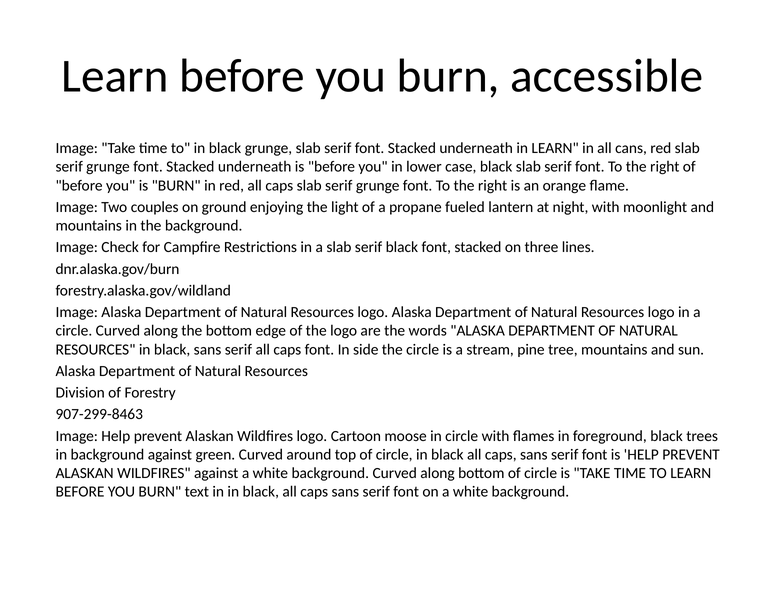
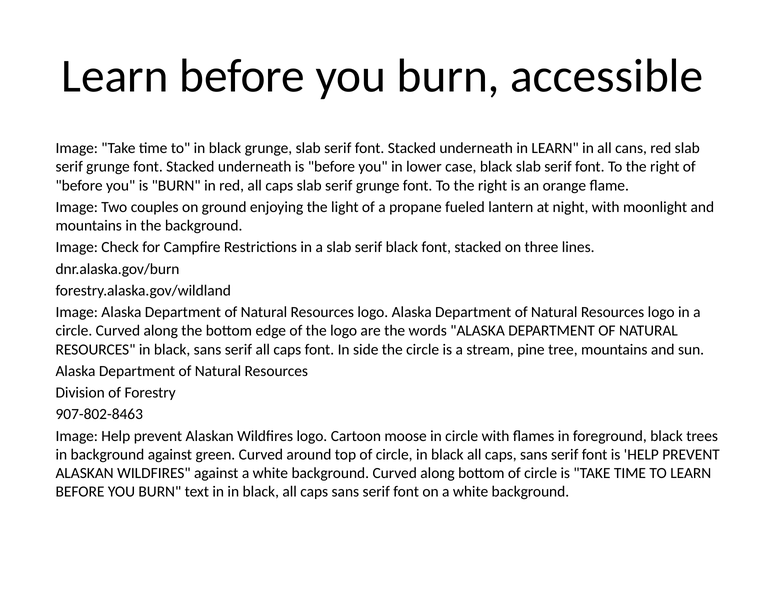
907-299-8463: 907-299-8463 -> 907-802-8463 (99, 414)
